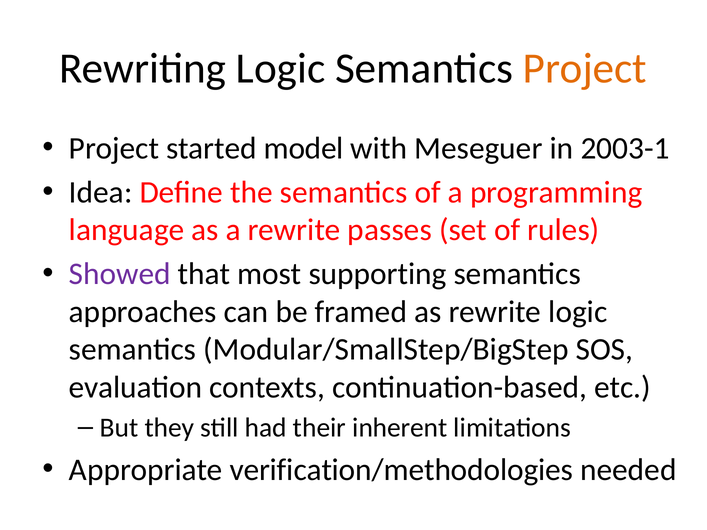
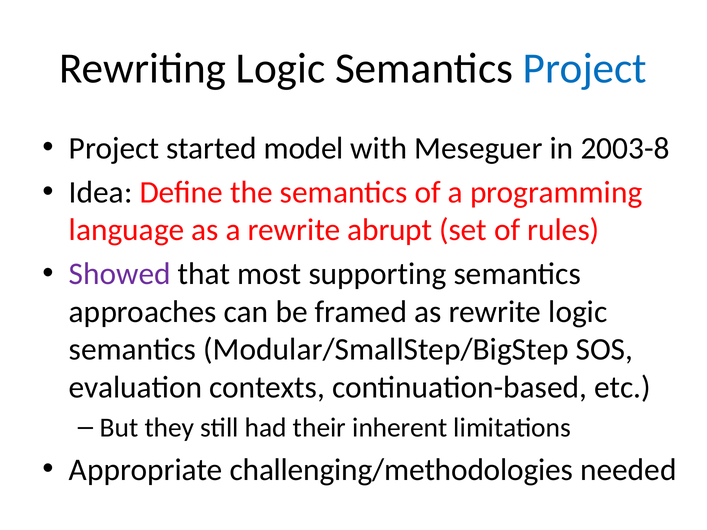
Project colour: orange -> blue (585, 68)
2003-1: 2003-1 -> 2003-8 (625, 148)
passes: passes -> abrupt (390, 230)
verification/methodologies: verification/methodologies -> challenging/methodologies (401, 470)
